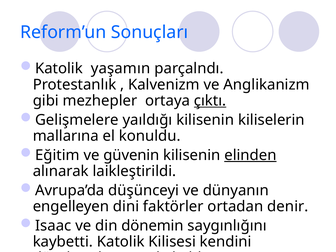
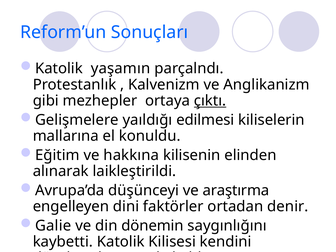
yaıldığı kilisenin: kilisenin -> edilmesi (205, 120)
güvenin: güvenin -> hakkına (131, 155)
elinden underline: present -> none (250, 155)
dünyanın: dünyanın -> araştırma (236, 190)
Isaac: Isaac -> Galie (53, 226)
